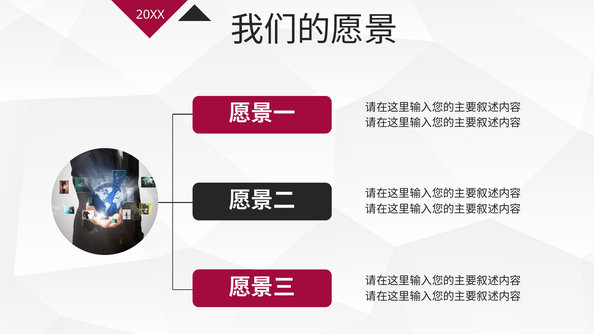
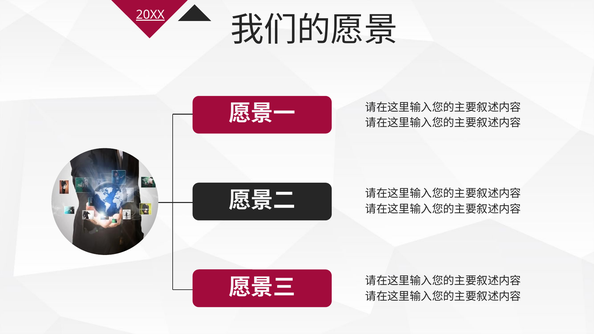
20XX underline: none -> present (150, 15)
